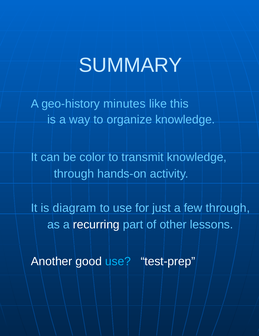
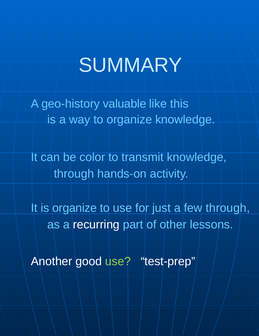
minutes: minutes -> valuable (125, 103)
is diagram: diagram -> organize (75, 207)
use colour: light blue -> light green (118, 261)
